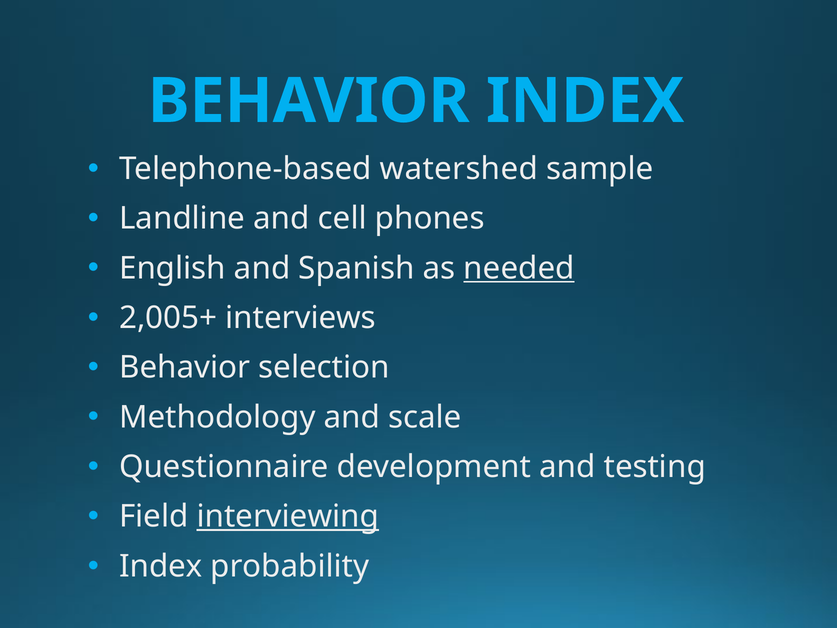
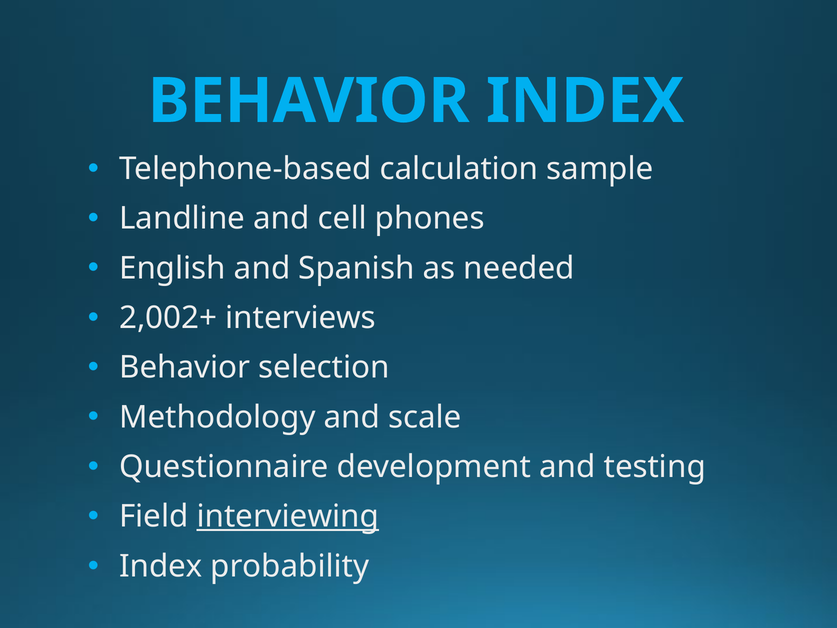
watershed: watershed -> calculation (459, 169)
needed underline: present -> none (519, 268)
2,005+: 2,005+ -> 2,002+ (168, 318)
